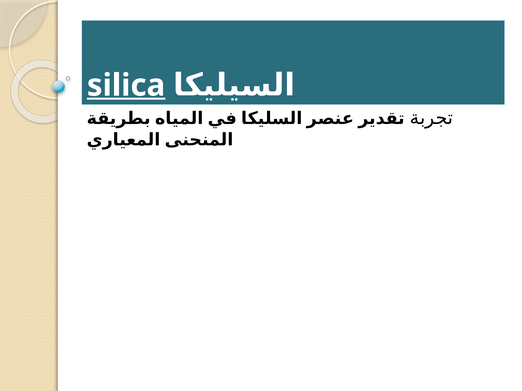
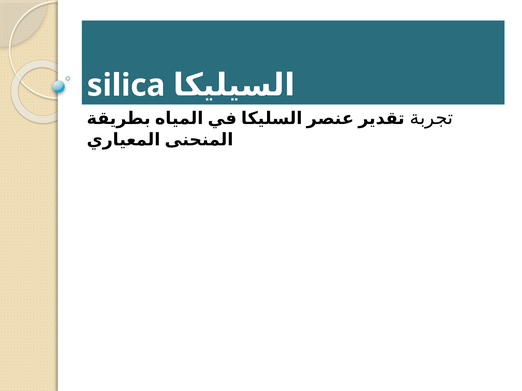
silica underline: present -> none (126, 85)
